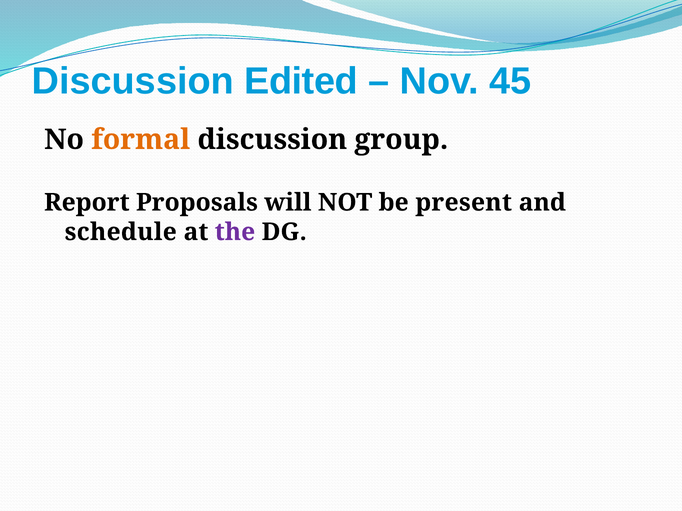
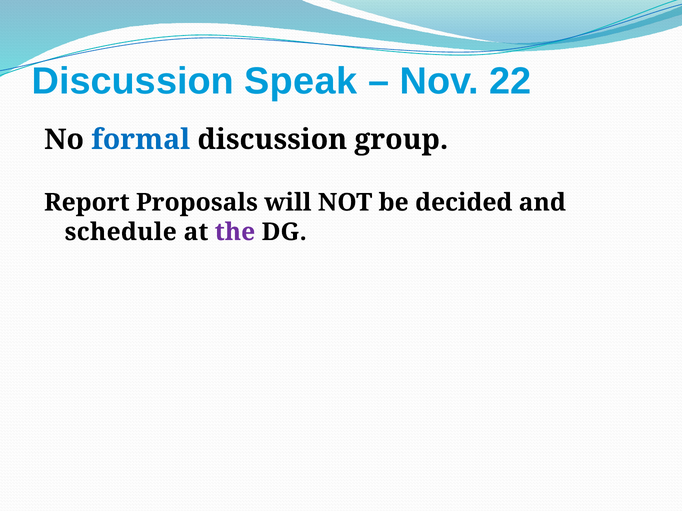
Edited: Edited -> Speak (301, 81)
45: 45 -> 22 (510, 81)
formal colour: orange -> blue (141, 140)
present: present -> decided (464, 203)
